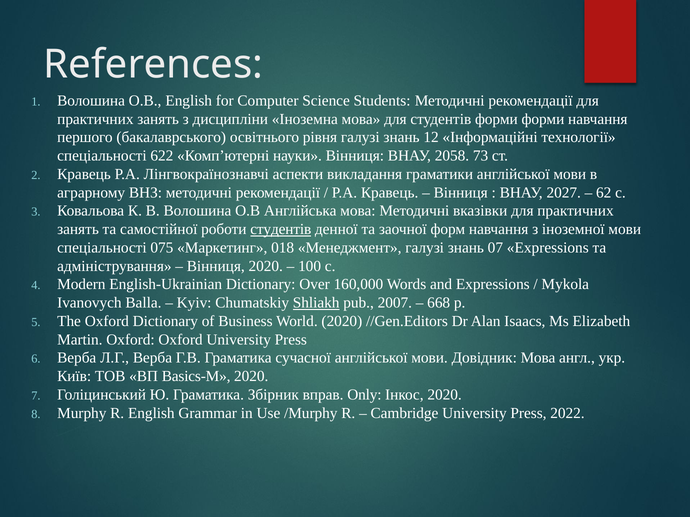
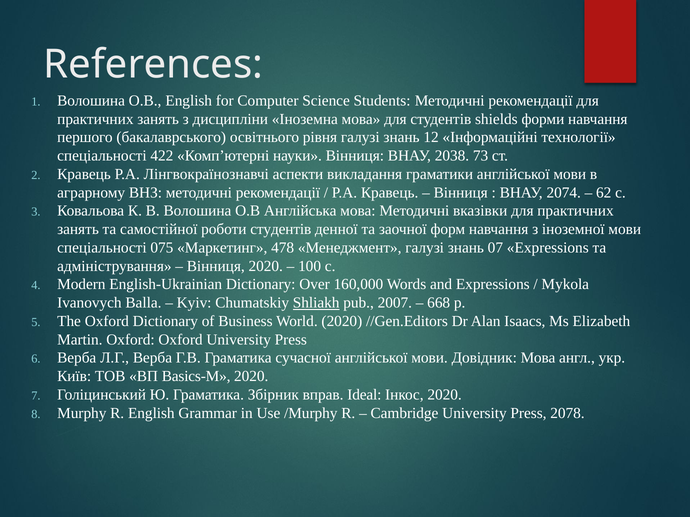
студентів форми: форми -> shields (496, 119)
622: 622 -> 422 (162, 156)
2058: 2058 -> 2038 (452, 156)
2027: 2027 -> 2074 (564, 193)
студентів underline: present -> none (281, 229)
018: 018 -> 478 (283, 248)
Only: Only -> Ideal (364, 395)
2022: 2022 -> 2078 (568, 413)
